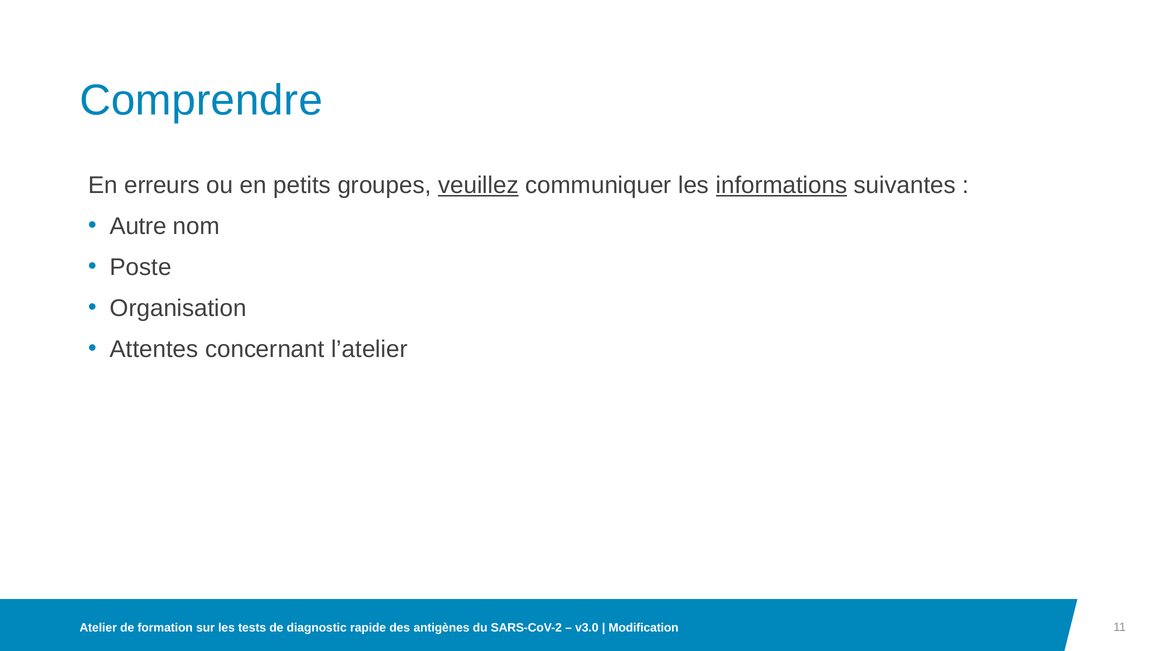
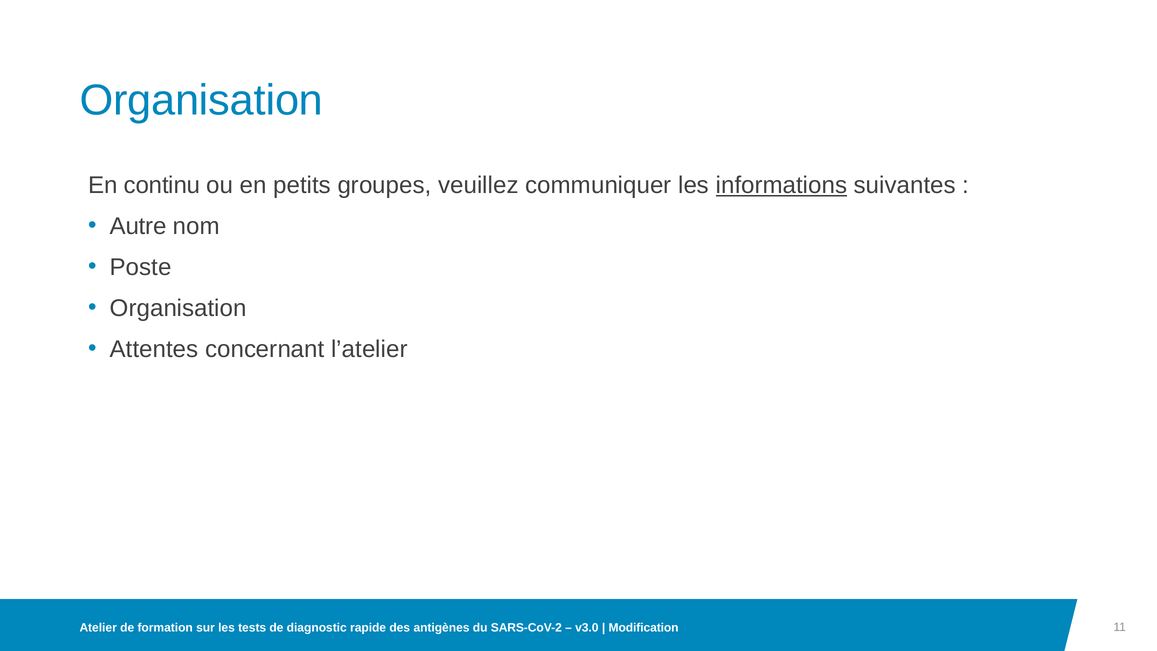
Comprendre: Comprendre -> Organisation (201, 100)
erreurs: erreurs -> continu (162, 185)
veuillez underline: present -> none (478, 185)
